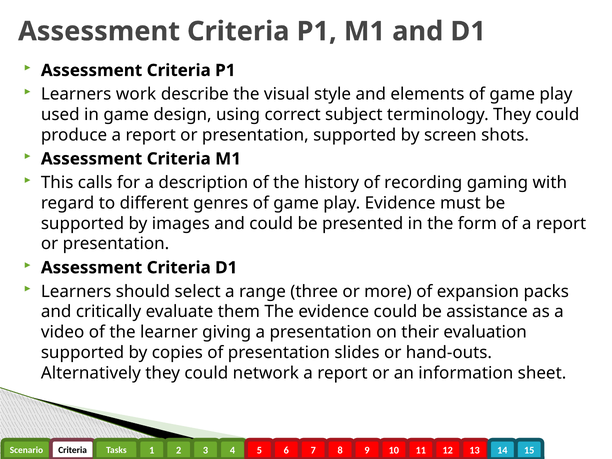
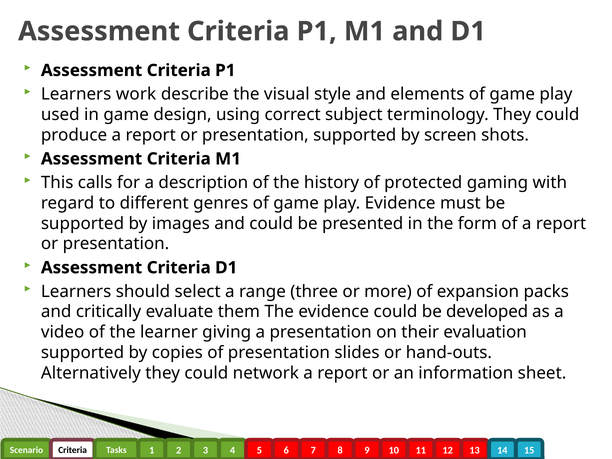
recording: recording -> protected (423, 183)
assistance: assistance -> developed (487, 312)
